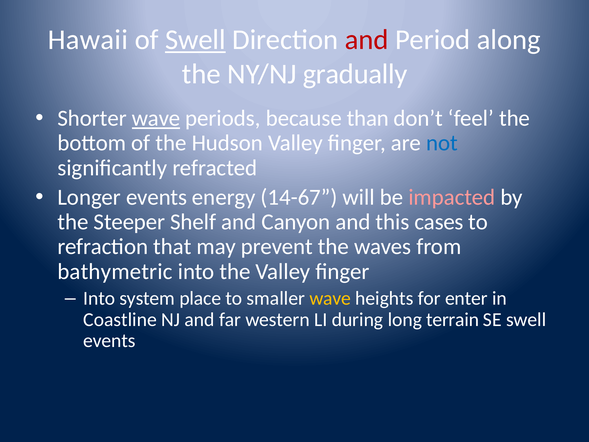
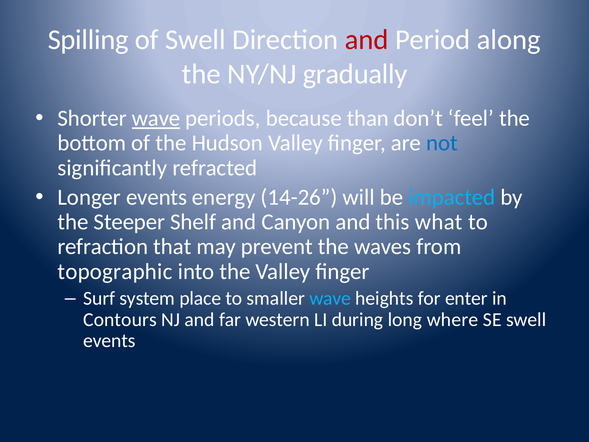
Hawaii: Hawaii -> Spilling (88, 40)
Swell underline: present -> none (195, 40)
14-67: 14-67 -> 14-26 (299, 197)
impacted colour: pink -> light blue (452, 197)
cases: cases -> what (439, 222)
bathymetric: bathymetric -> topographic (115, 271)
Into: Into -> Surf (99, 298)
wave colour: yellow -> light blue (330, 298)
Coastline: Coastline -> Contours (120, 319)
terrain: terrain -> where (452, 319)
